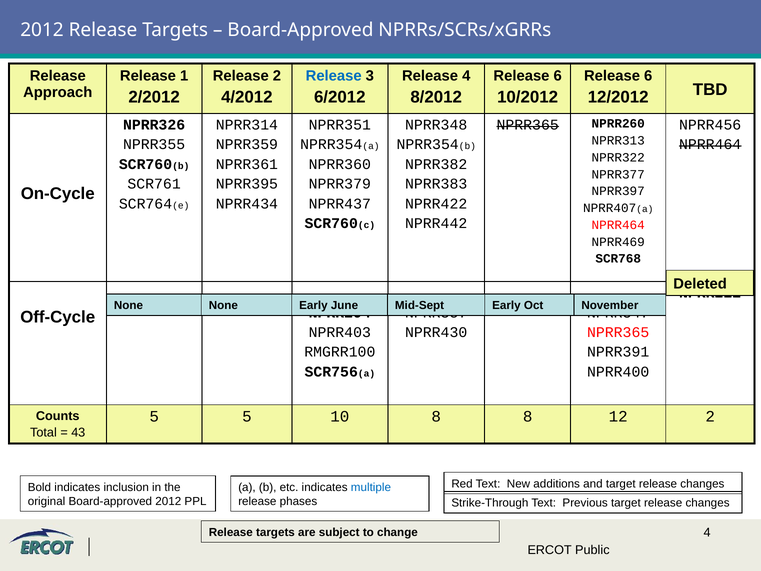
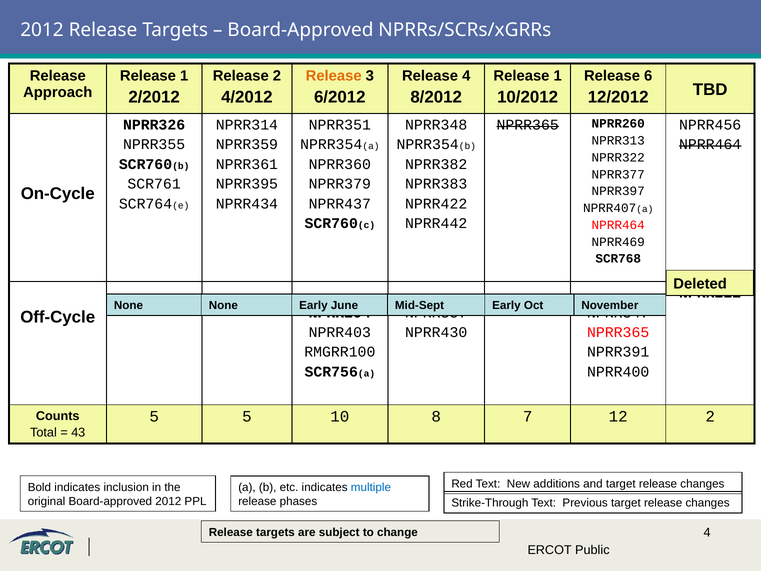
Release colour: blue -> orange (334, 76)
6: 6 -> 1 (558, 76)
8 8: 8 -> 7 (528, 416)
